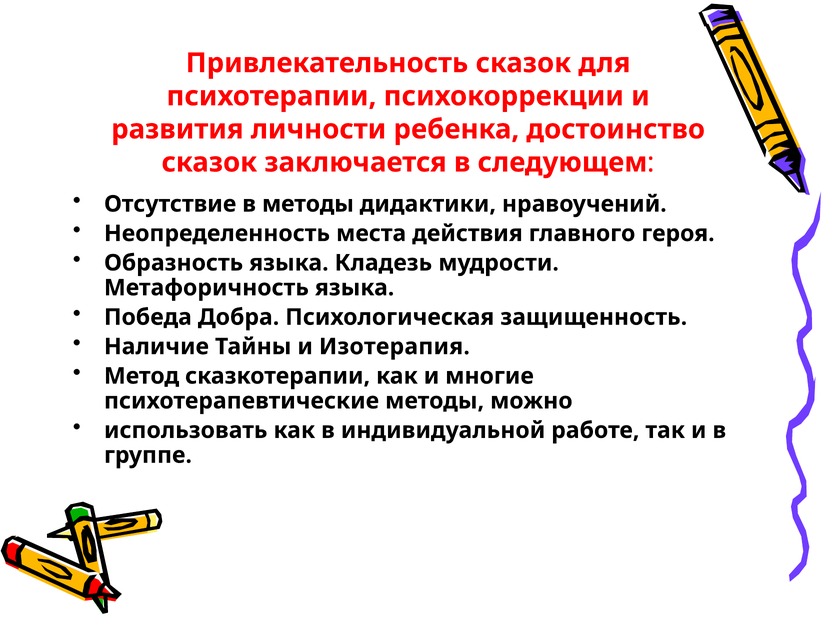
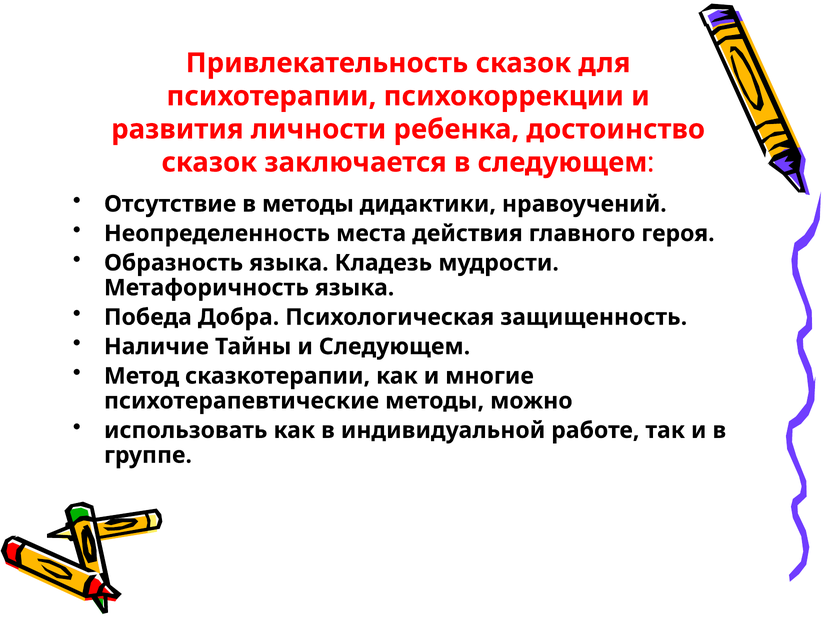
и Изотерапия: Изотерапия -> Следующем (395, 347)
